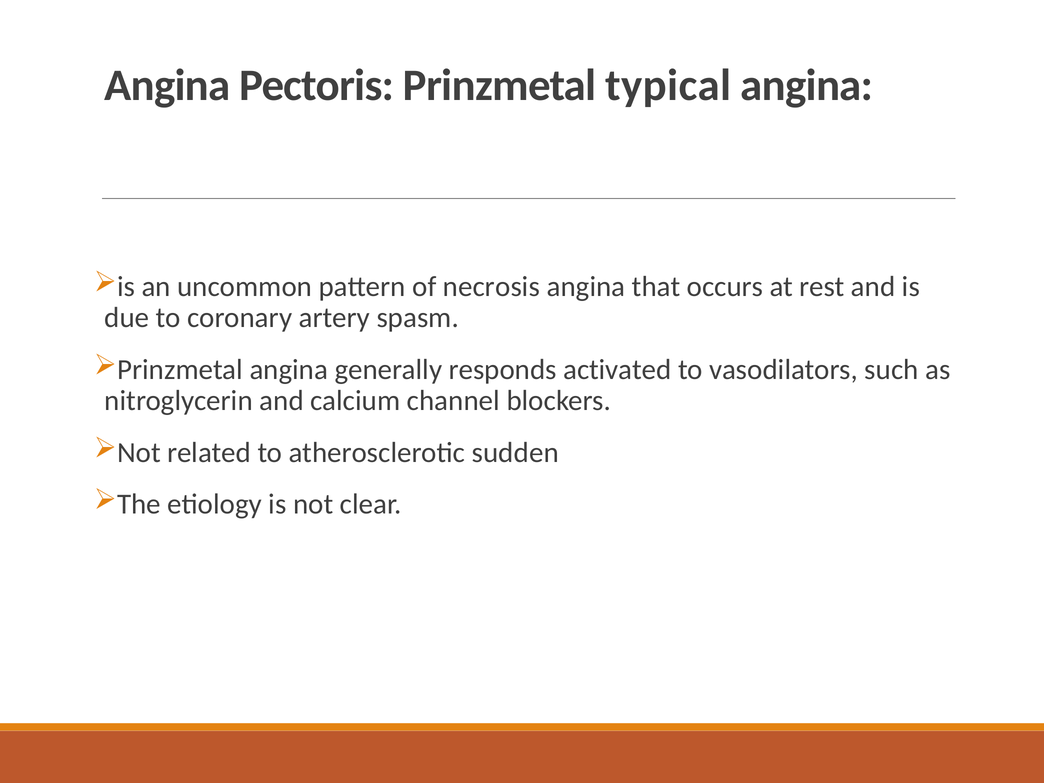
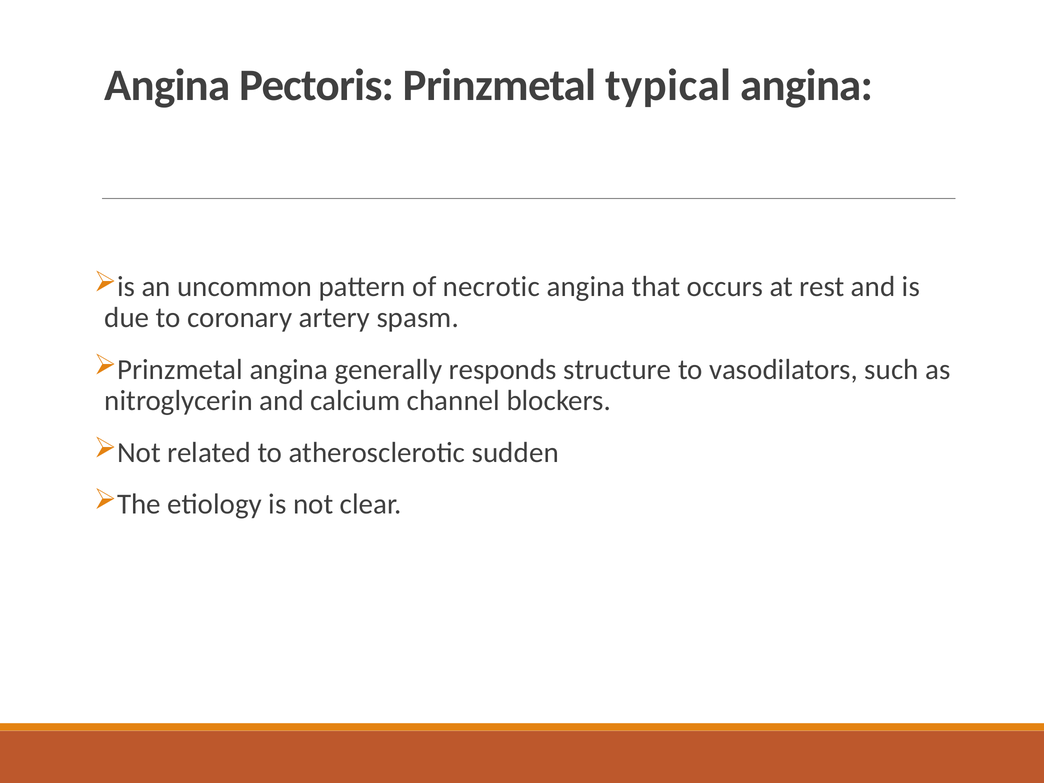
necrosis: necrosis -> necrotic (491, 287)
activated: activated -> structure (617, 370)
